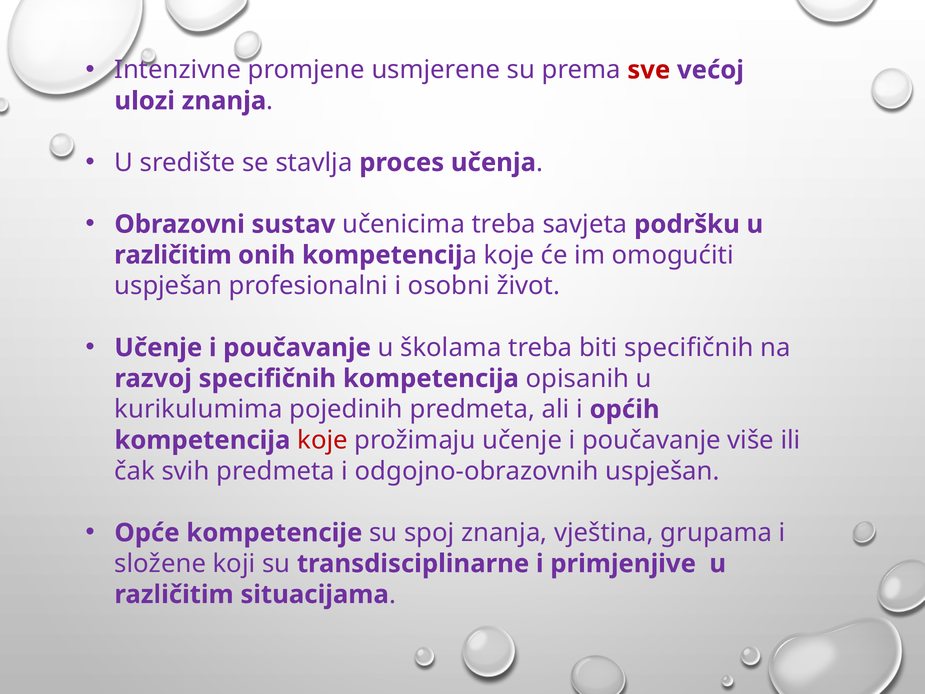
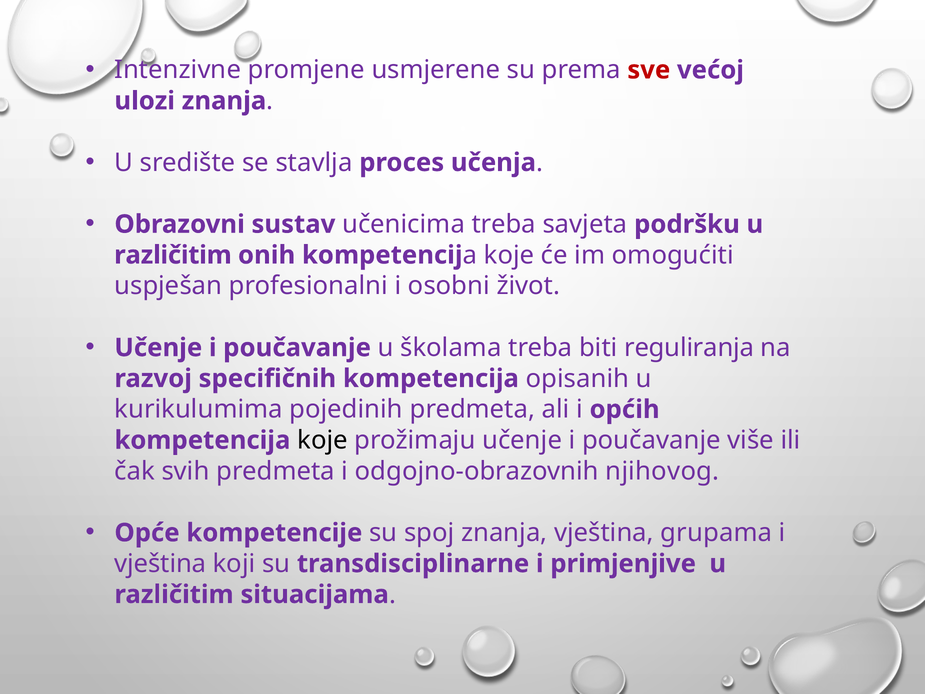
biti specifičnih: specifičnih -> reguliranja (689, 348)
koje colour: red -> black (322, 440)
odgojno-obrazovnih uspješan: uspješan -> njihovog (662, 471)
složene: složene -> vještina (160, 563)
